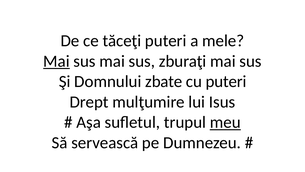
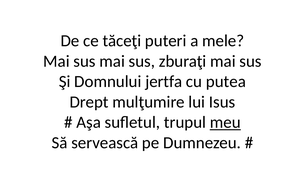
Mai underline: present -> none (56, 61)
zbate: zbate -> jertfa (164, 81)
cu puteri: puteri -> putea (226, 81)
